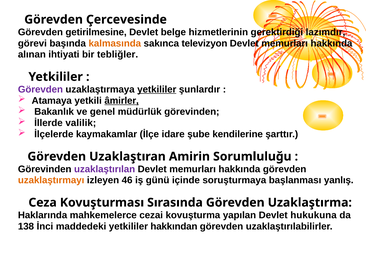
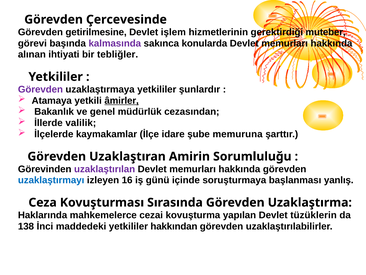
belge: belge -> işlem (173, 32)
lazımdır: lazımdır -> muteber (326, 32)
kalmasında colour: orange -> purple (115, 43)
televizyon: televizyon -> konularda (204, 43)
yetkililer underline: present -> none (157, 89)
müdürlük görevinden: görevinden -> cezasından (192, 112)
kendilerine: kendilerine -> memuruna (238, 134)
uzaklaştırmayı colour: orange -> blue (51, 180)
46: 46 -> 16 (127, 180)
hukukuna: hukukuna -> tüzüklerin (314, 215)
